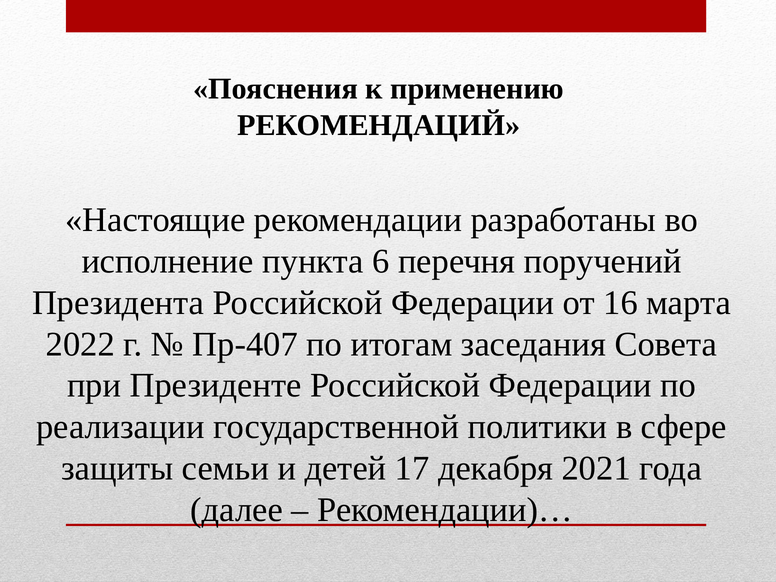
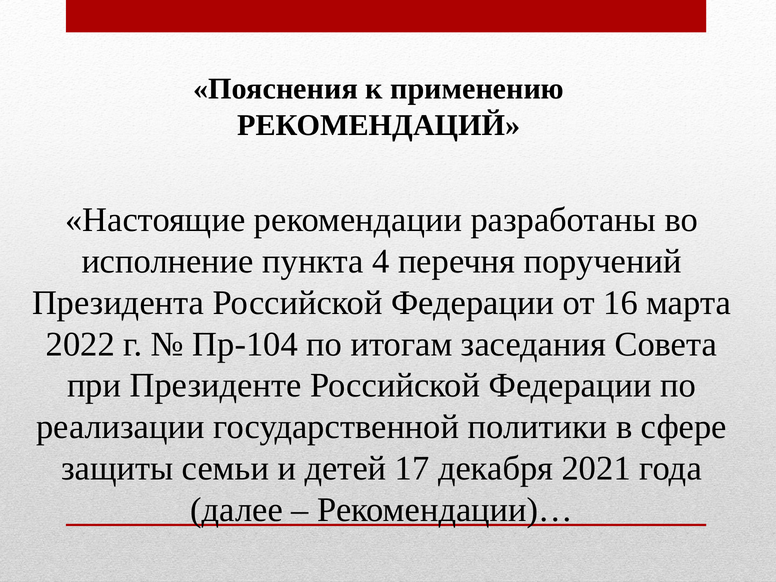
6: 6 -> 4 (381, 261)
Пр-407: Пр-407 -> Пр-104 (245, 344)
